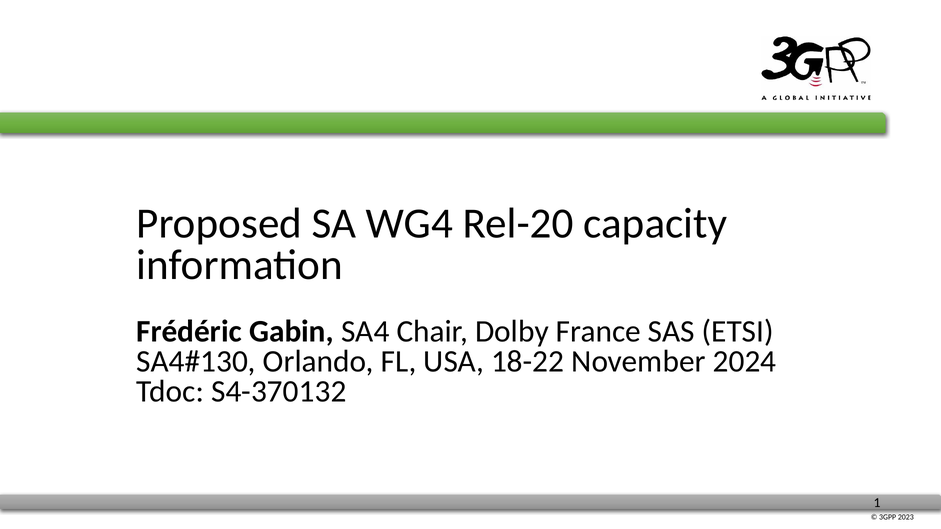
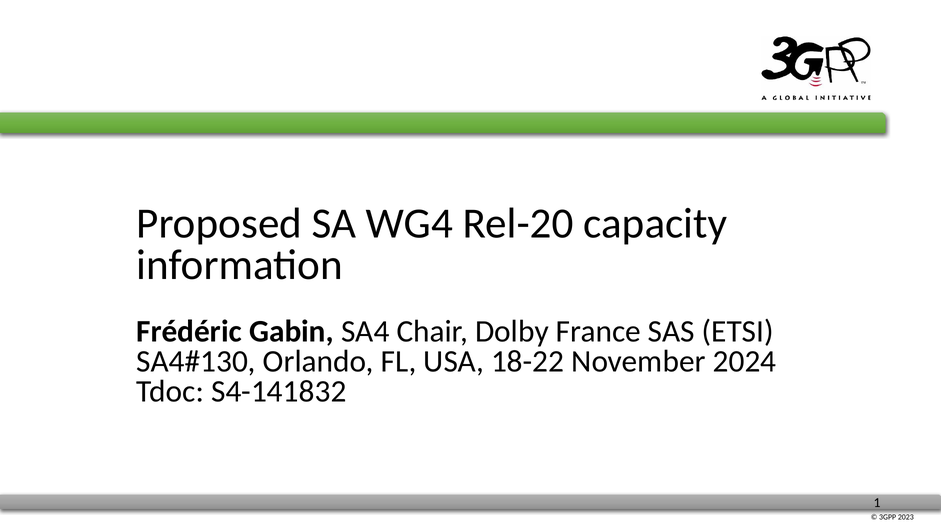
S4-370132: S4-370132 -> S4-141832 (279, 392)
